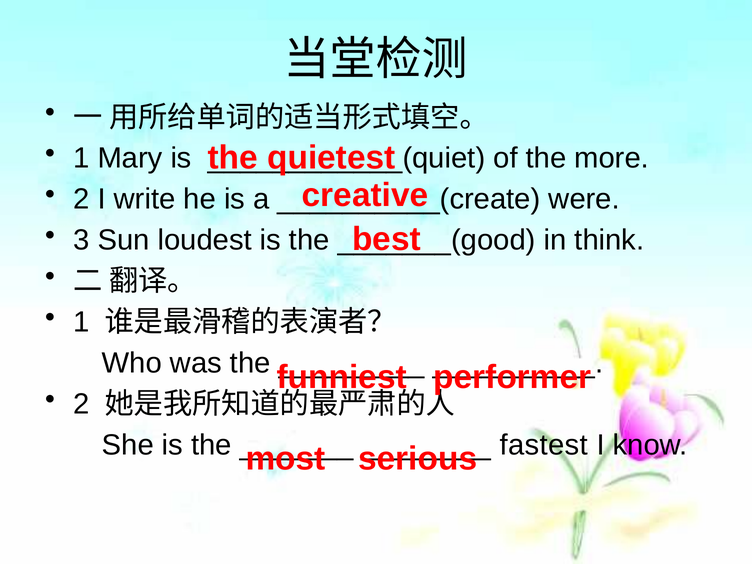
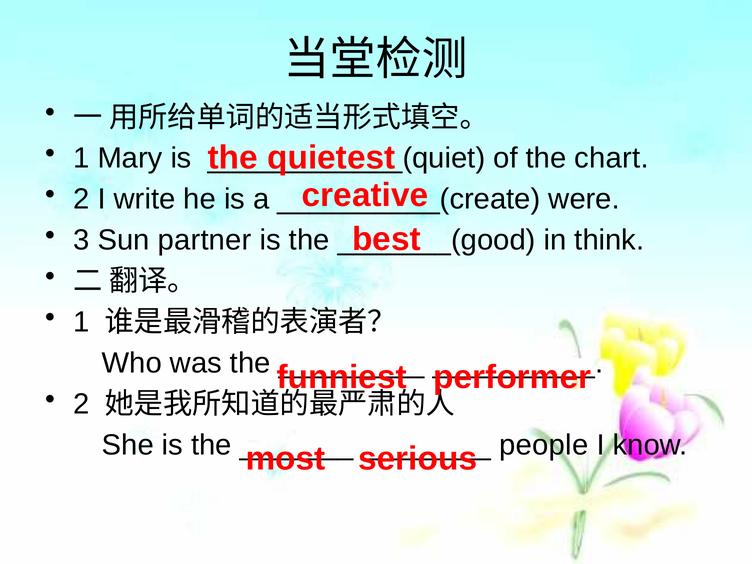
more: more -> chart (612, 158)
loudest: loudest -> partner (205, 240)
fastest: fastest -> people (544, 445)
